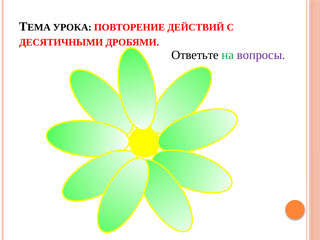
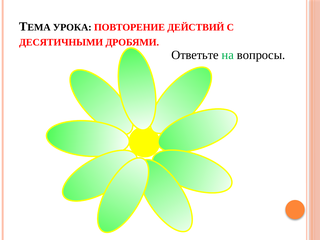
вопросы colour: purple -> black (261, 55)
